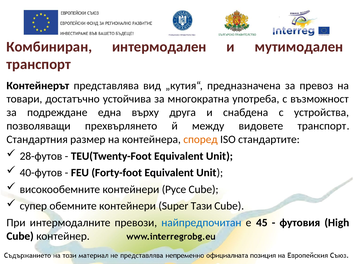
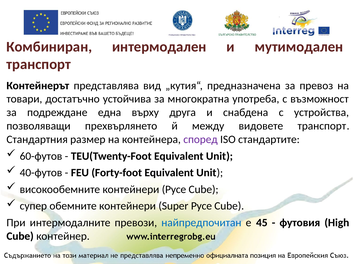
според colour: orange -> purple (200, 140)
28-футов: 28-футов -> 60-футов (41, 157)
Super Тази: Тази -> Русе (201, 207)
